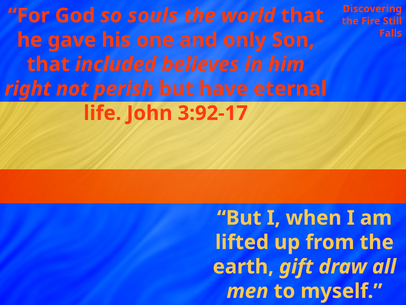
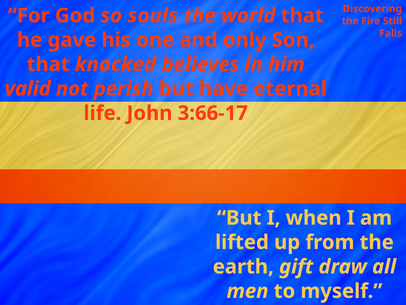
included: included -> knocked (115, 64)
right: right -> valid (28, 89)
3:92-17: 3:92-17 -> 3:66-17 (213, 113)
